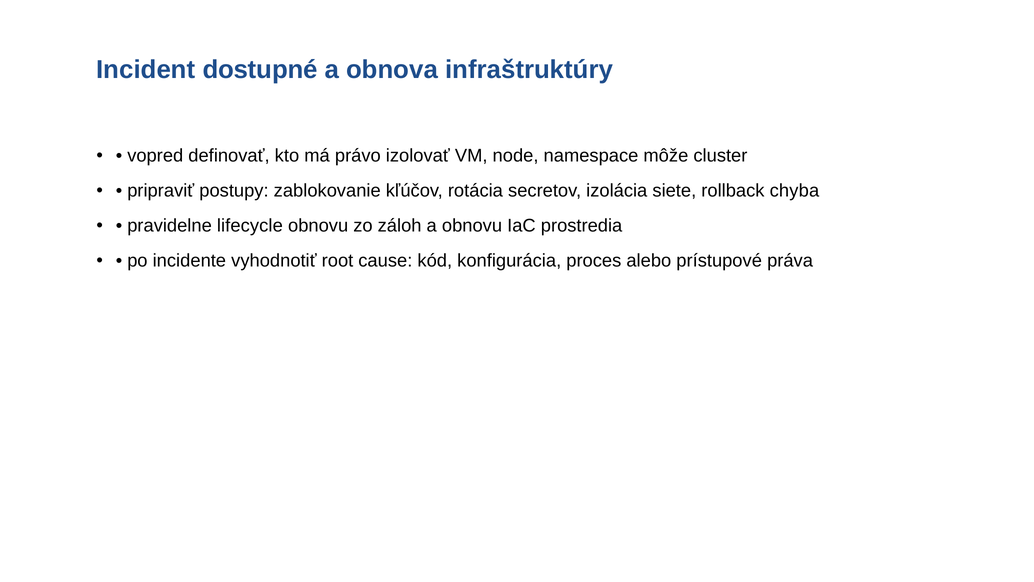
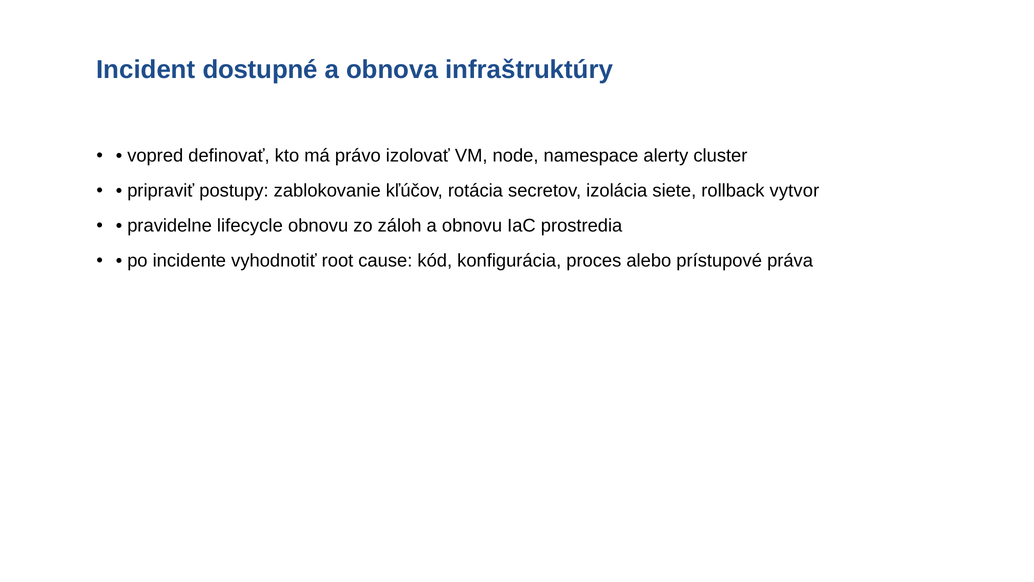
môže: môže -> alerty (666, 156)
chyba: chyba -> vytvor (794, 191)
